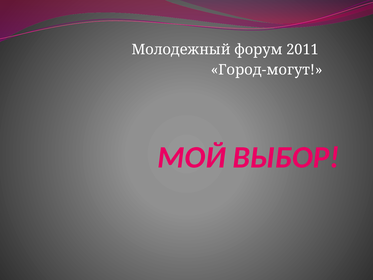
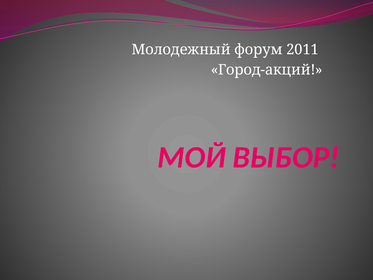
Город-могут: Город-могут -> Город-акций (267, 70)
